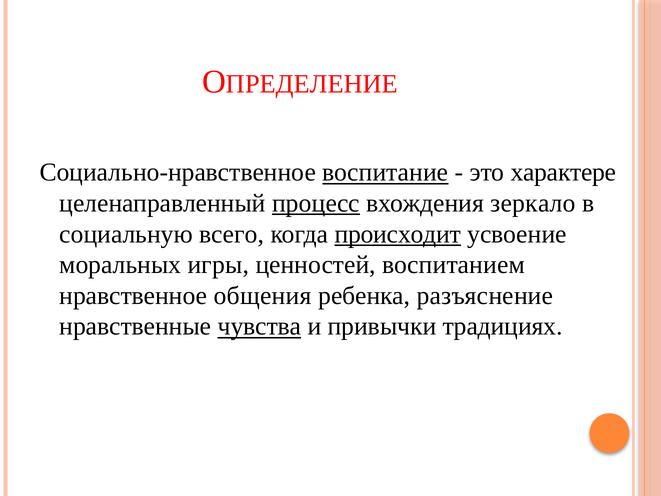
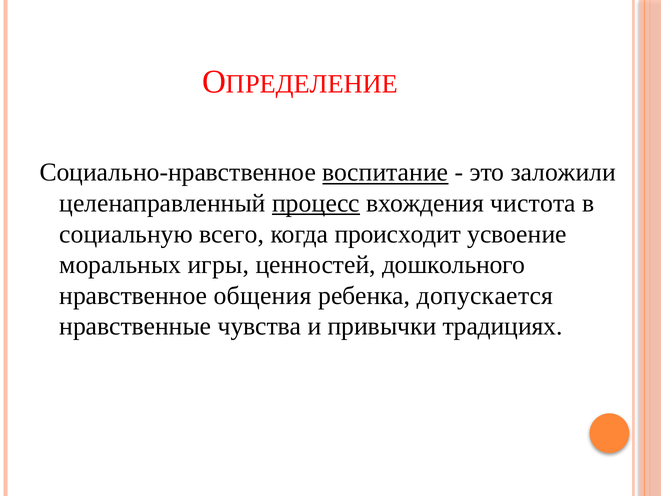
характере: характере -> заложили (563, 172)
зеркало: зеркало -> чистота (533, 203)
происходит underline: present -> none (398, 234)
воспитанием: воспитанием -> дошкольного (454, 265)
разъяснение: разъяснение -> допускается (485, 296)
чувства underline: present -> none (259, 326)
